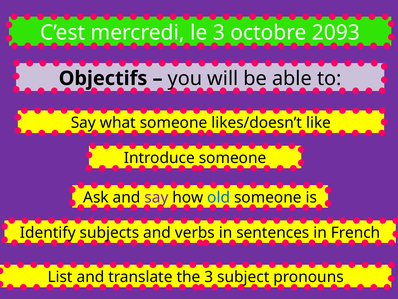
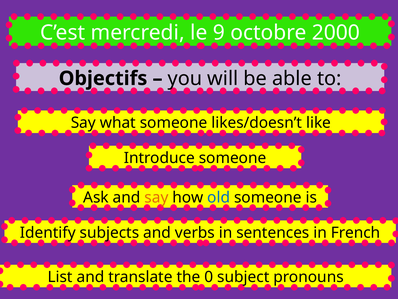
le 3: 3 -> 9 (219, 33)
2093: 2093 -> 2000 (336, 33)
say colour: purple -> orange (156, 197)
the 3: 3 -> 0 (209, 277)
